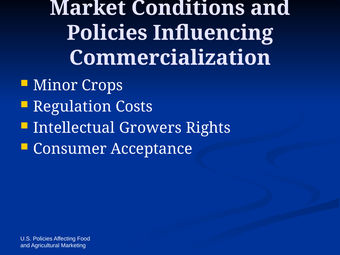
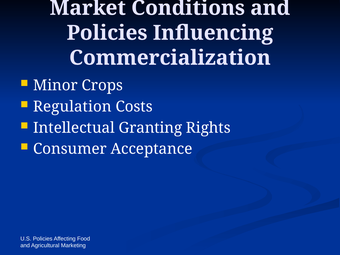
Growers: Growers -> Granting (150, 128)
